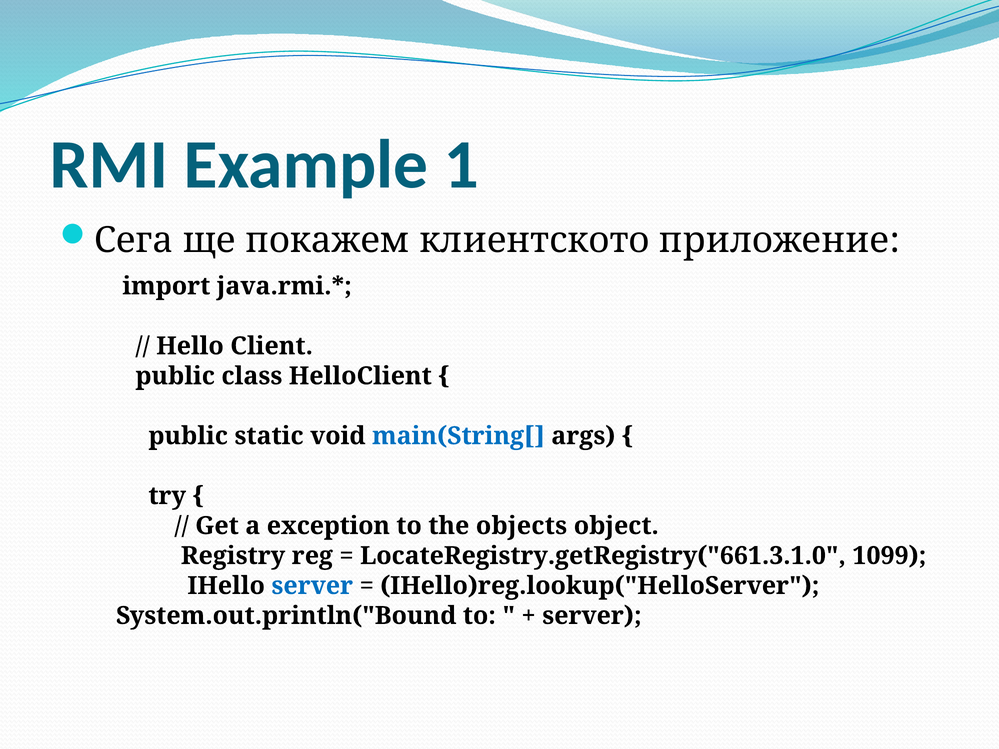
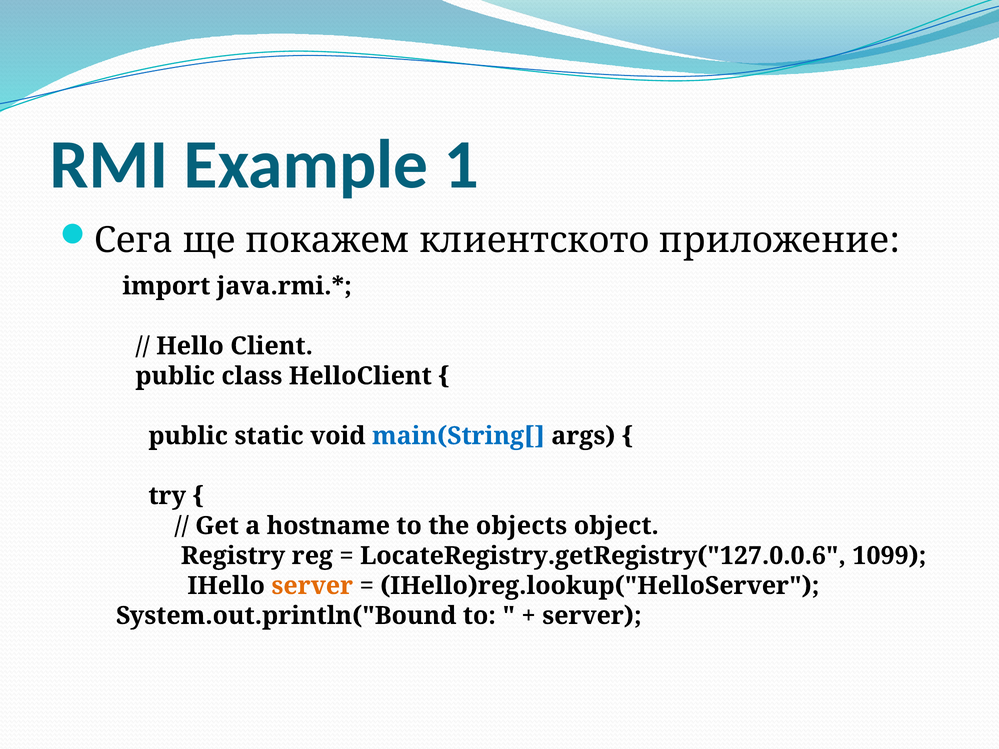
exception: exception -> hostname (328, 526)
LocateRegistry.getRegistry("661.3.1.0: LocateRegistry.getRegistry("661.3.1.0 -> LocateRegistry.getRegistry("127.0.0.6 (603, 556)
server colour: blue -> orange (312, 586)
